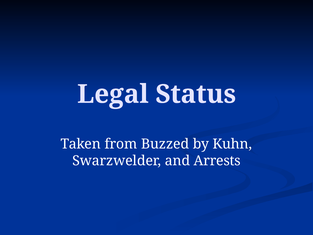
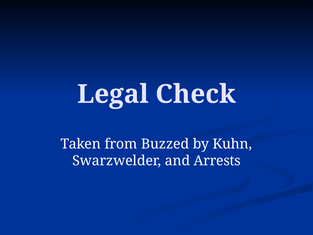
Status: Status -> Check (196, 94)
